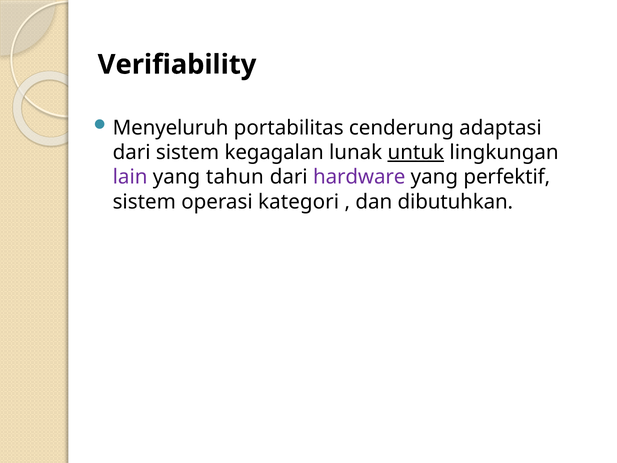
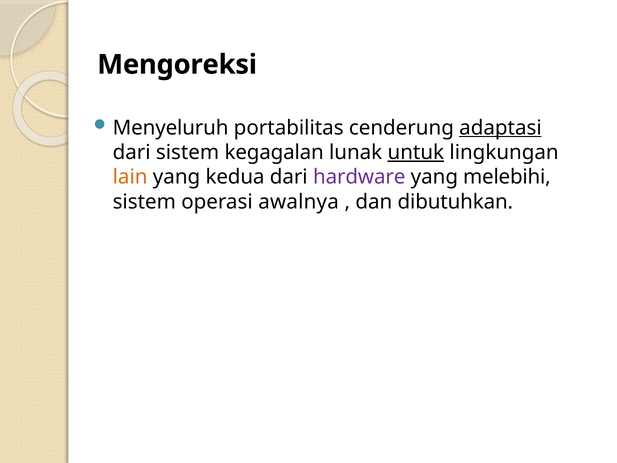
Verifiability: Verifiability -> Mengoreksi (177, 65)
adaptasi underline: none -> present (500, 128)
lain colour: purple -> orange (130, 177)
tahun: tahun -> kedua (235, 177)
perfektif: perfektif -> melebihi (507, 177)
kategori: kategori -> awalnya (299, 202)
